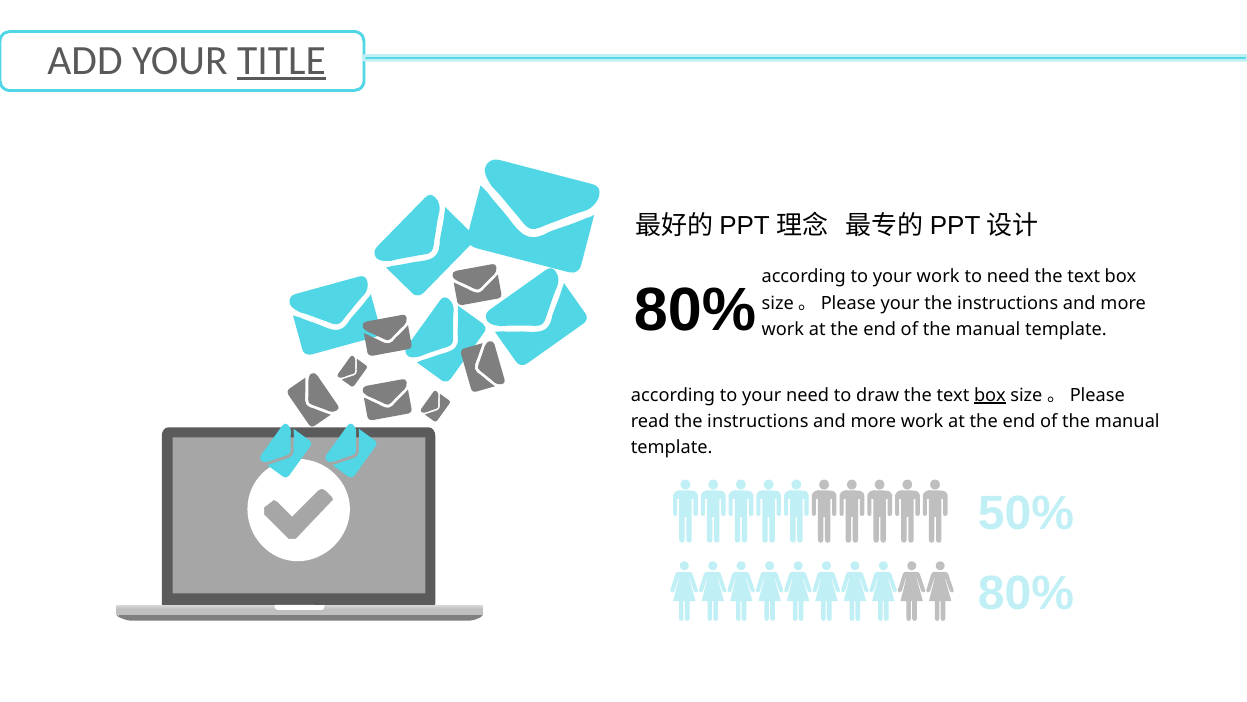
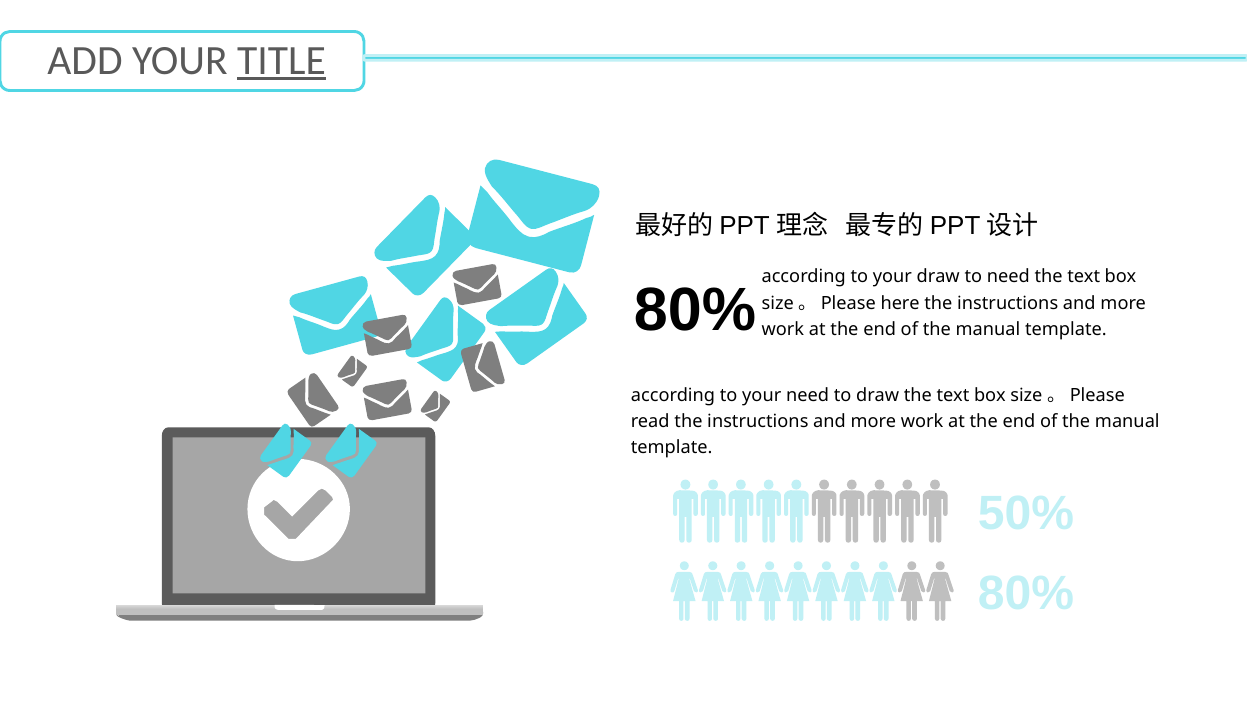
your work: work -> draw (938, 277)
size。Please your: your -> here (900, 303)
box underline: present -> none (990, 395)
